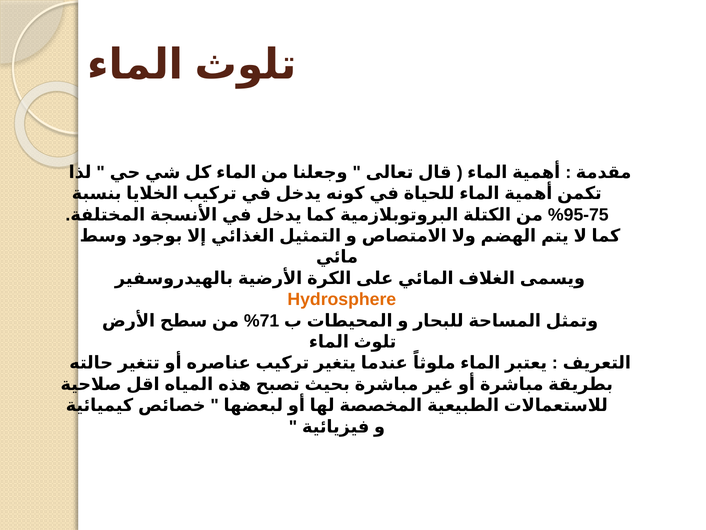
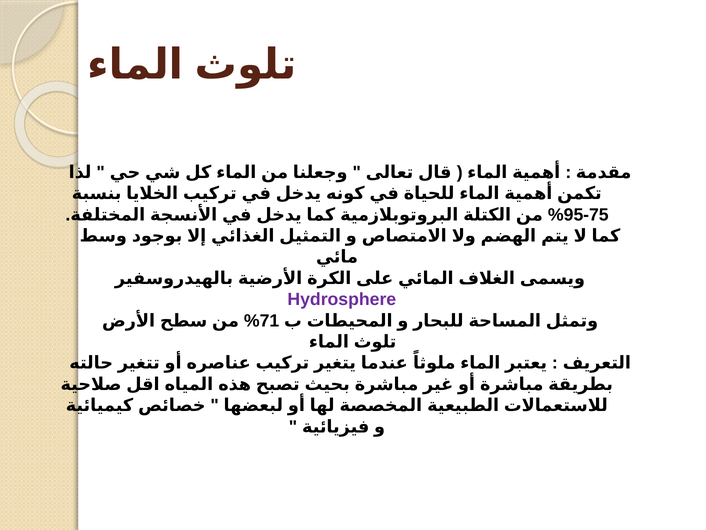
Hydrosphere colour: orange -> purple (342, 299)
